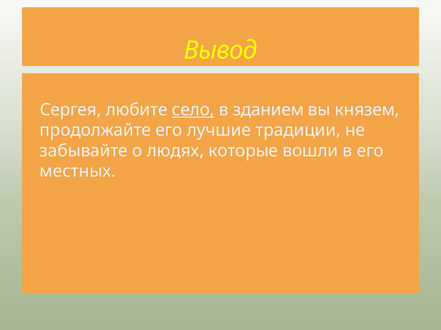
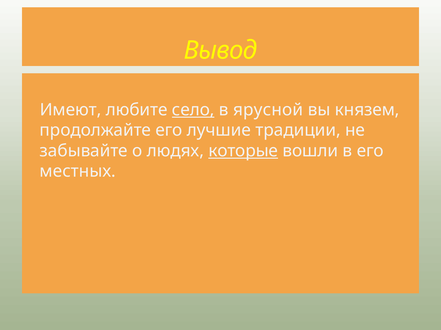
Сергея: Сергея -> Имеют (71, 110)
зданием: зданием -> ярусной (268, 110)
которые underline: none -> present (243, 151)
